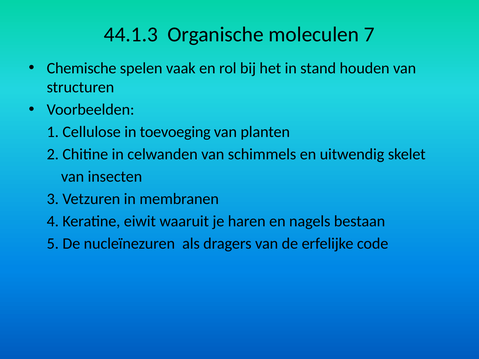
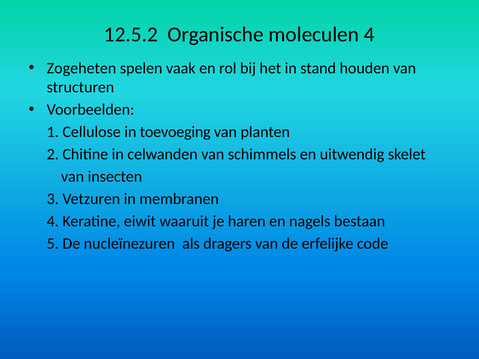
44.1.3: 44.1.3 -> 12.5.2 (131, 34)
moleculen 7: 7 -> 4 (369, 34)
Chemische: Chemische -> Zogeheten (82, 68)
